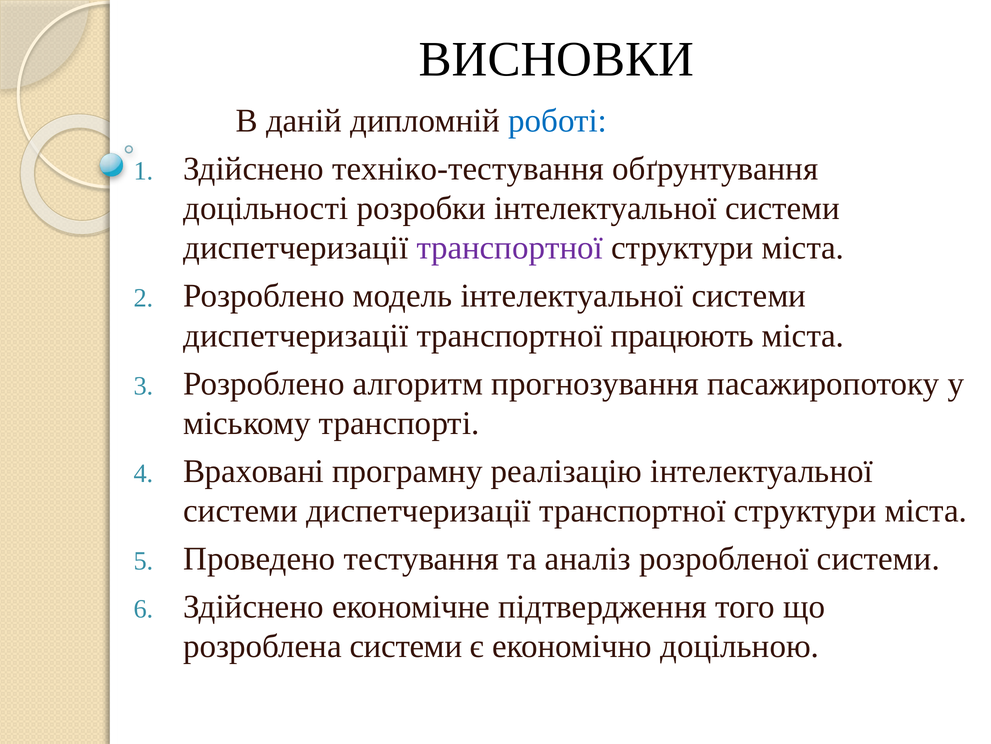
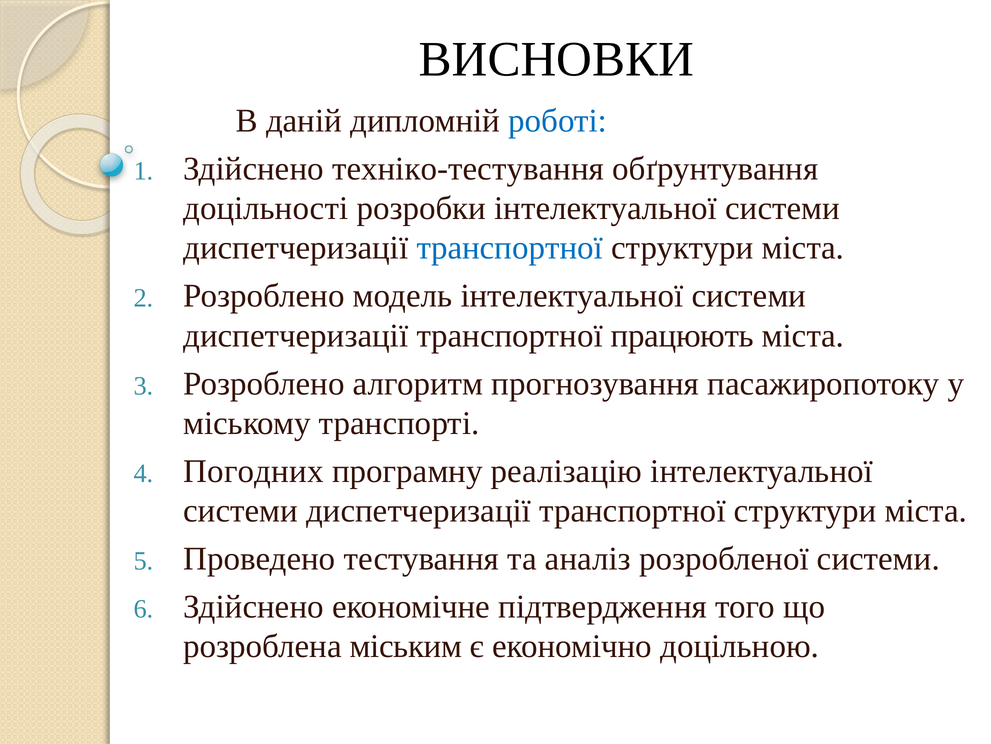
транспортної colour: purple -> blue (510, 248)
Враховані: Враховані -> Погодних (253, 471)
розроблена системи: системи -> міським (406, 646)
